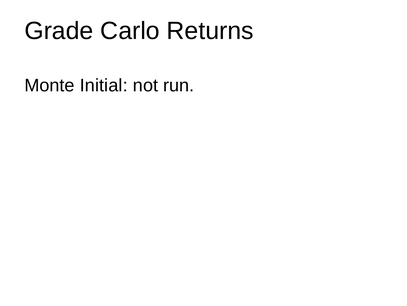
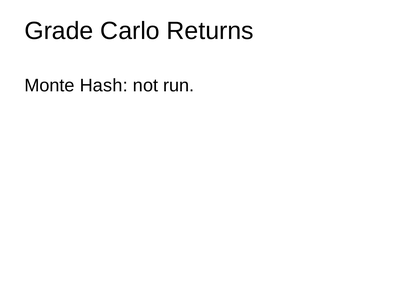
Initial: Initial -> Hash (104, 85)
